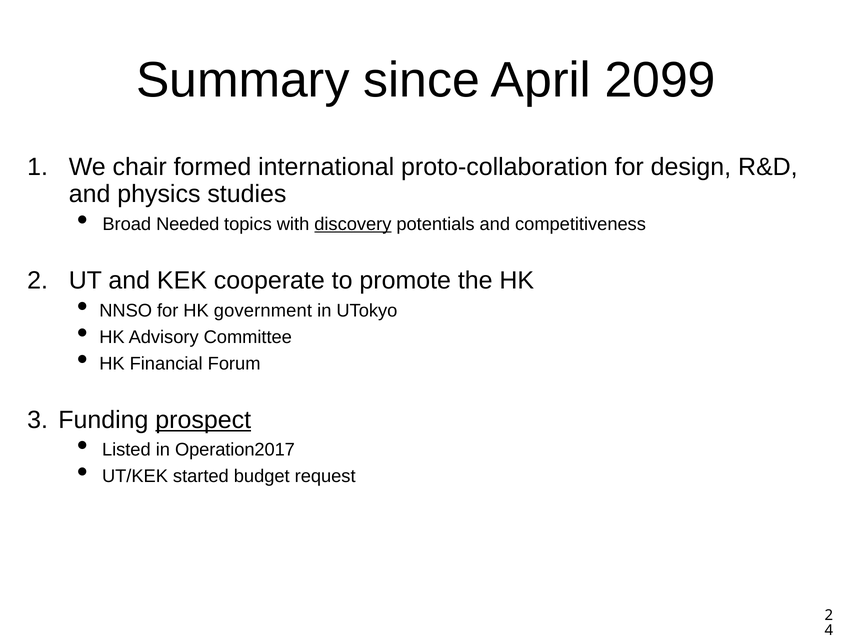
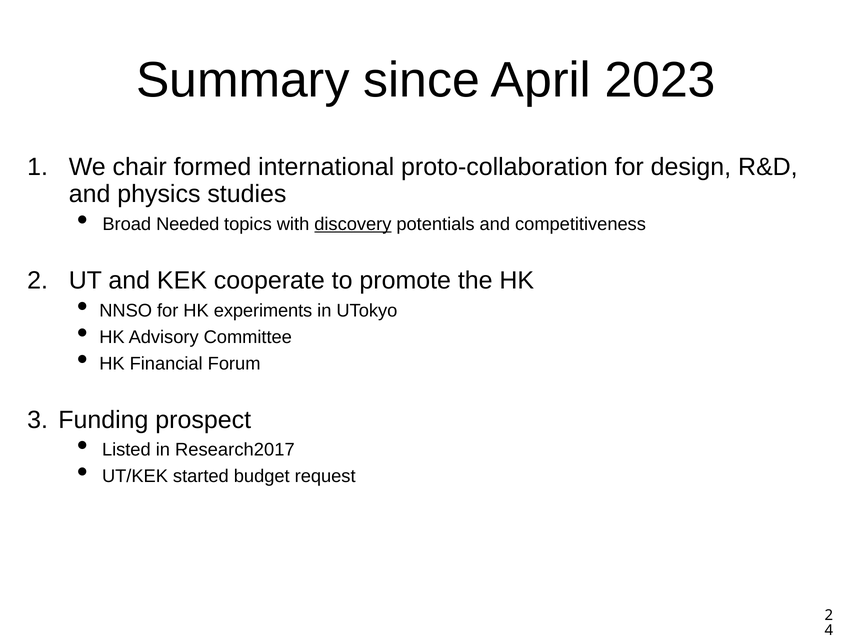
2099: 2099 -> 2023 (660, 80)
government: government -> experiments (263, 311)
prospect underline: present -> none (203, 420)
Operation2017: Operation2017 -> Research2017 (235, 450)
